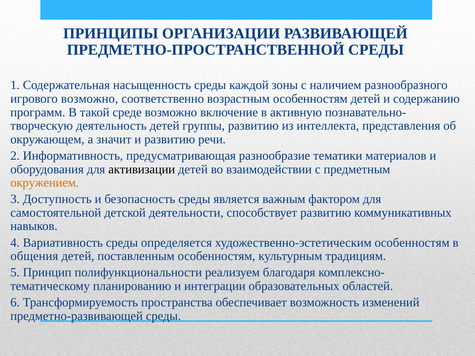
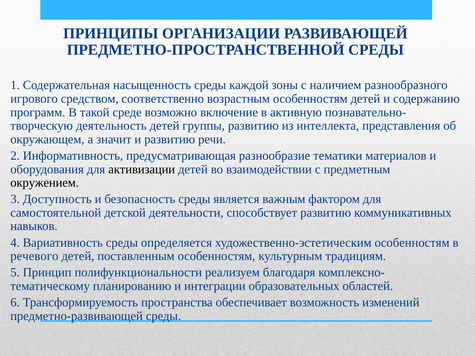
игрового возможно: возможно -> средством (90, 99)
окружением colour: orange -> black (45, 183)
общения: общения -> речевого (34, 256)
